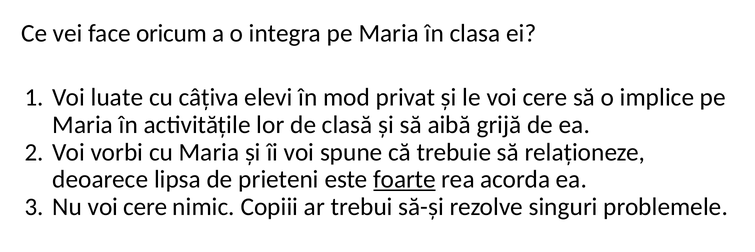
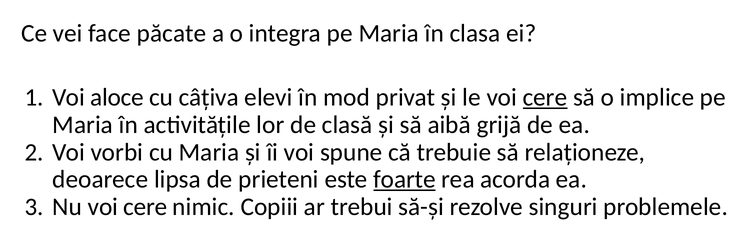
oricum: oricum -> păcate (172, 33)
luate: luate -> aloce (117, 97)
cere underline: none -> present (545, 97)
